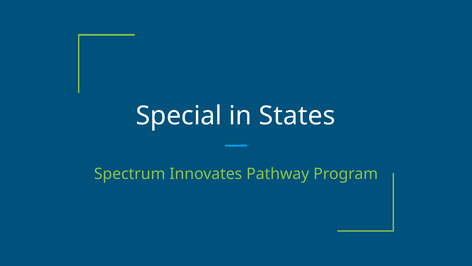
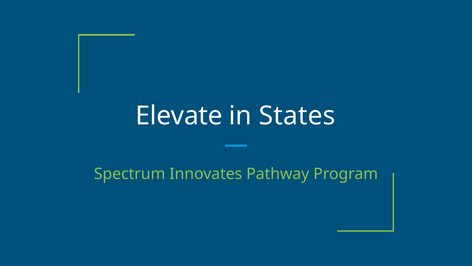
Special: Special -> Elevate (179, 115)
